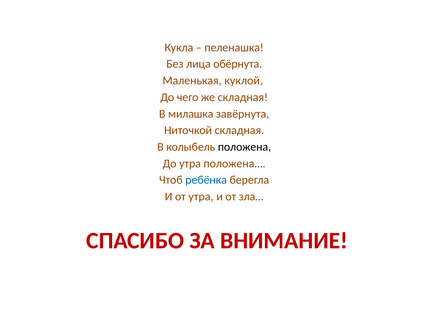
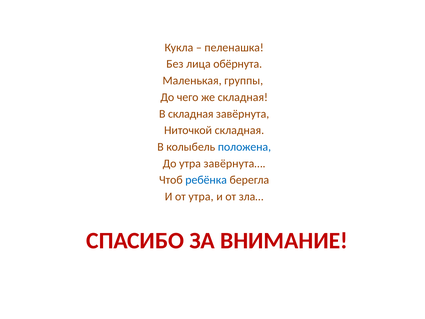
куклой: куклой -> группы (244, 81)
В милашка: милашка -> складная (191, 114)
положена colour: black -> blue (244, 147)
положена…: положена… -> завёрнута… (235, 163)
